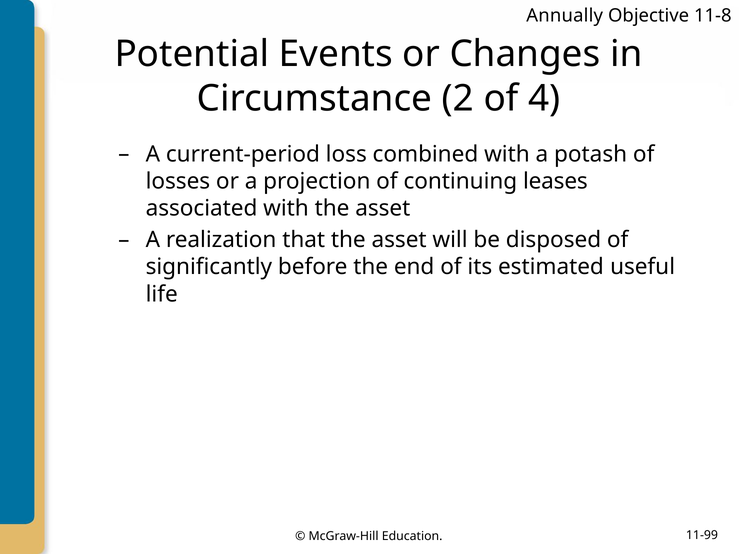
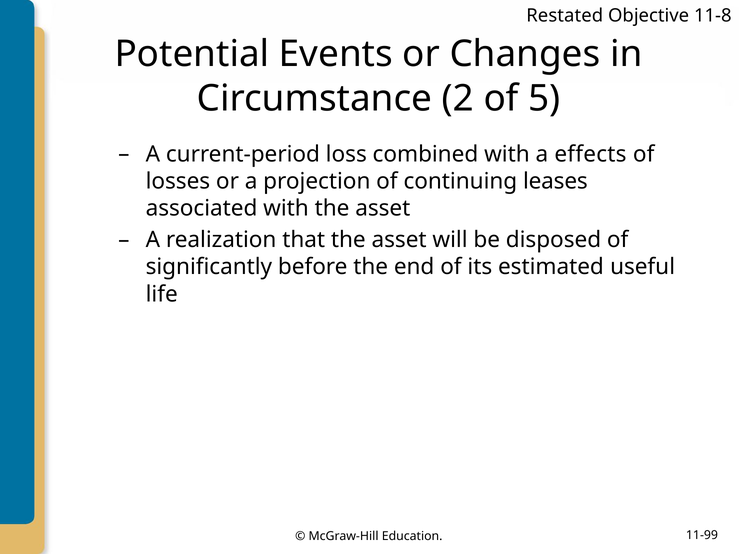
Annually: Annually -> Restated (565, 16)
4: 4 -> 5 (544, 99)
potash: potash -> effects (590, 154)
